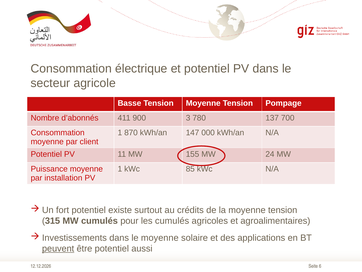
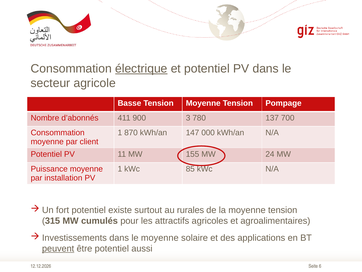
électrique underline: none -> present (141, 69)
crédits: crédits -> rurales (190, 210)
les cumulés: cumulés -> attractifs (172, 220)
